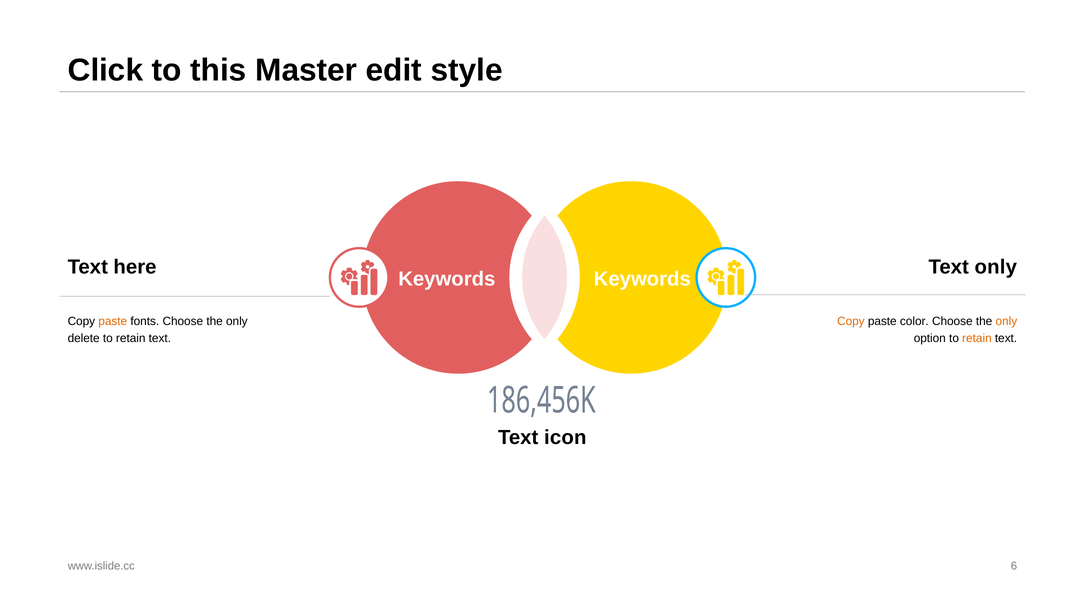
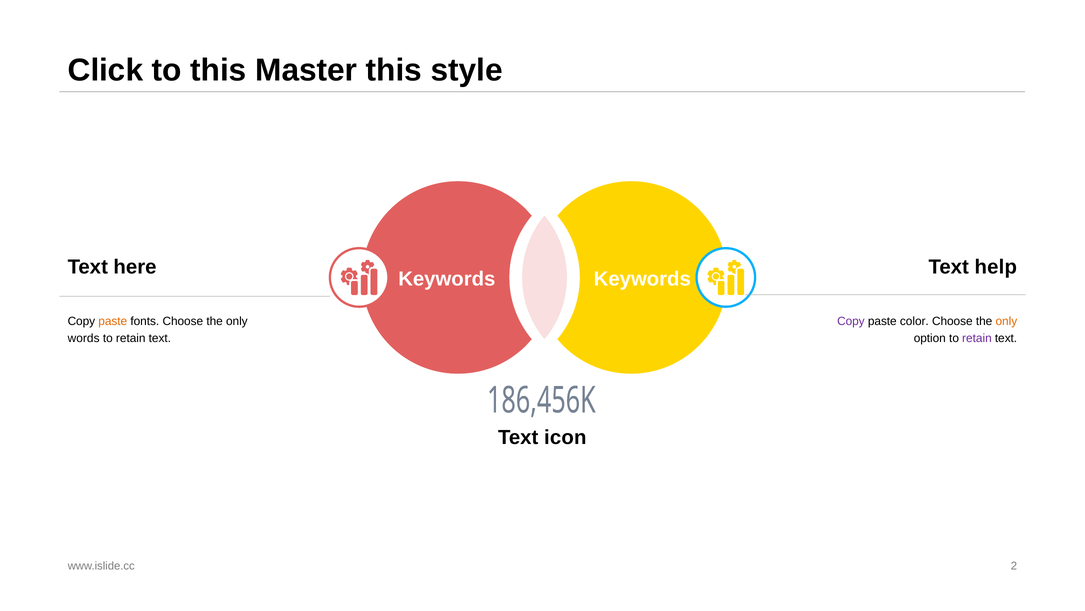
Master edit: edit -> this (394, 70)
Text only: only -> help (996, 267)
Copy colour: orange -> purple (851, 321)
delete: delete -> words (84, 338)
retain colour: orange -> purple (977, 338)
6: 6 -> 2 (1014, 565)
